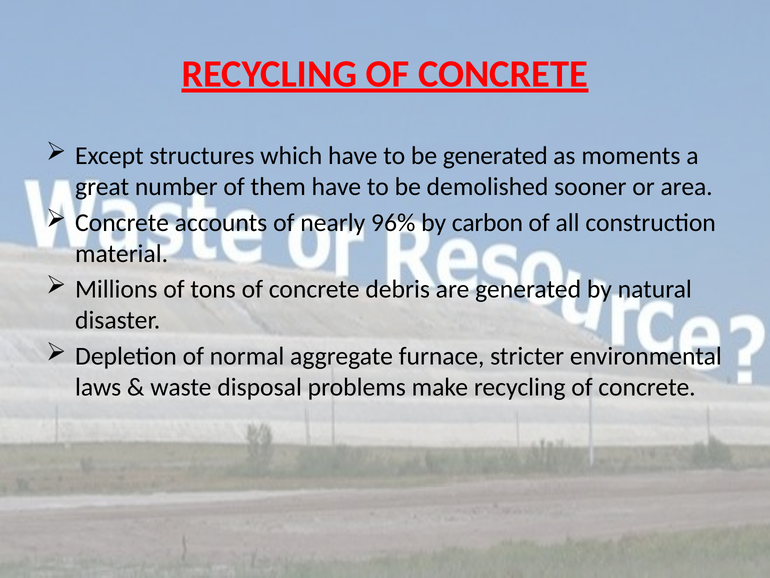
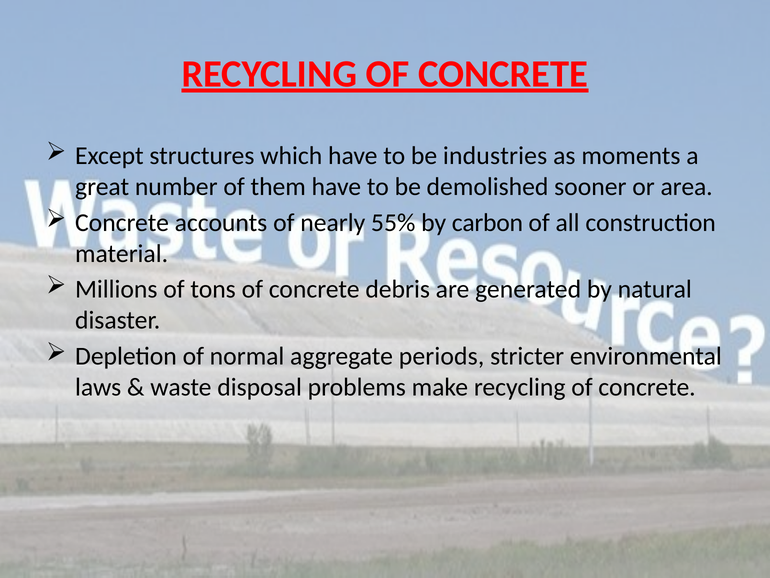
be generated: generated -> industries (495, 156)
96%: 96% -> 55% (393, 223)
furnace: furnace -> periods (442, 356)
